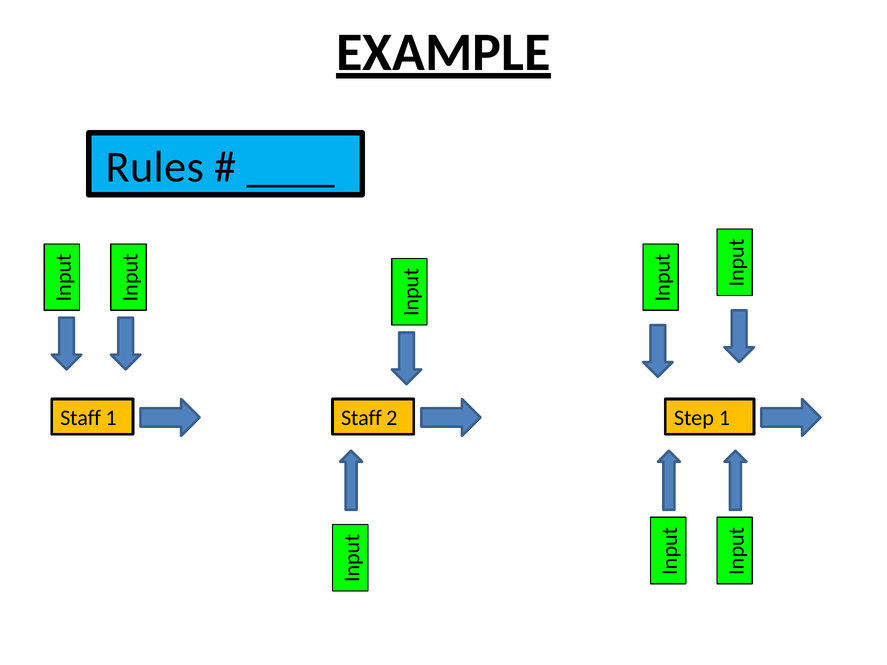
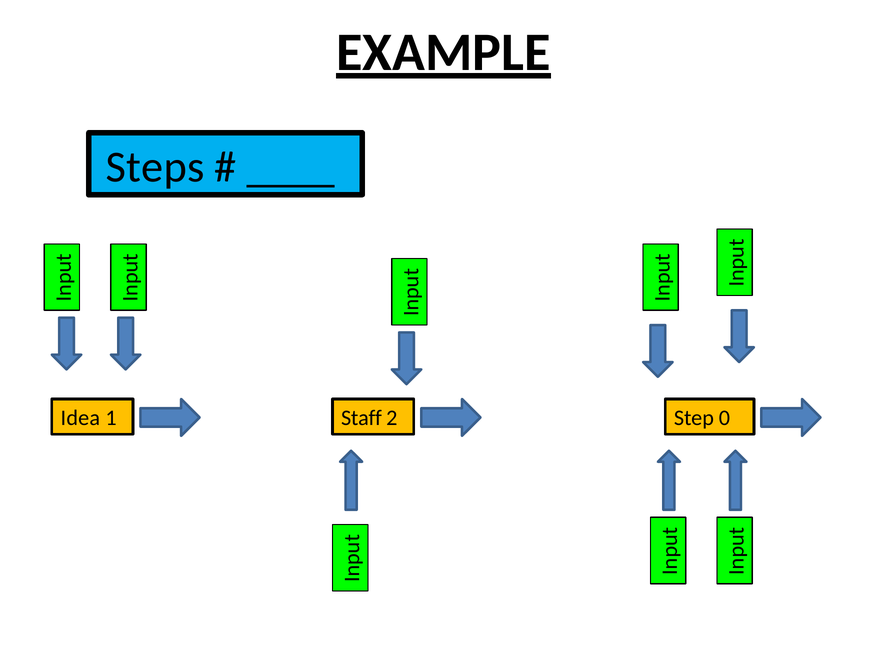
Rules: Rules -> Steps (155, 167)
Staff: Staff -> Idea (80, 418)
Step 1: 1 -> 0 (724, 418)
